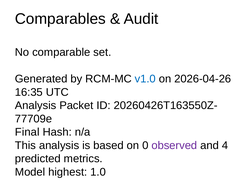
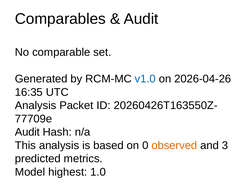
Final: Final -> Audit (27, 132)
observed colour: purple -> orange (174, 146)
4: 4 -> 3 (225, 146)
